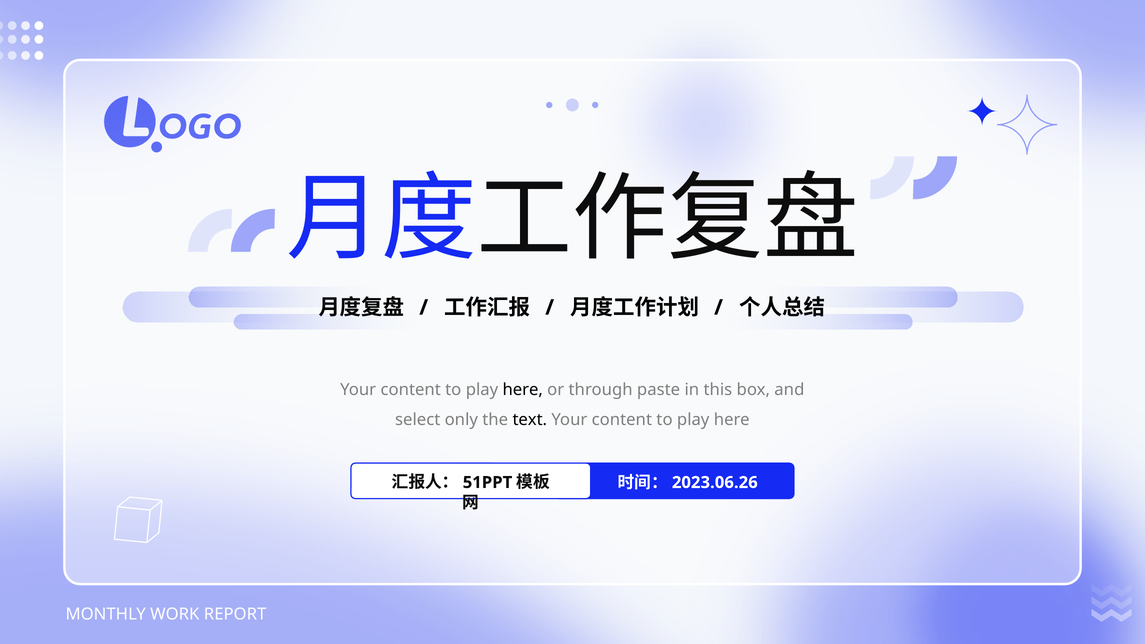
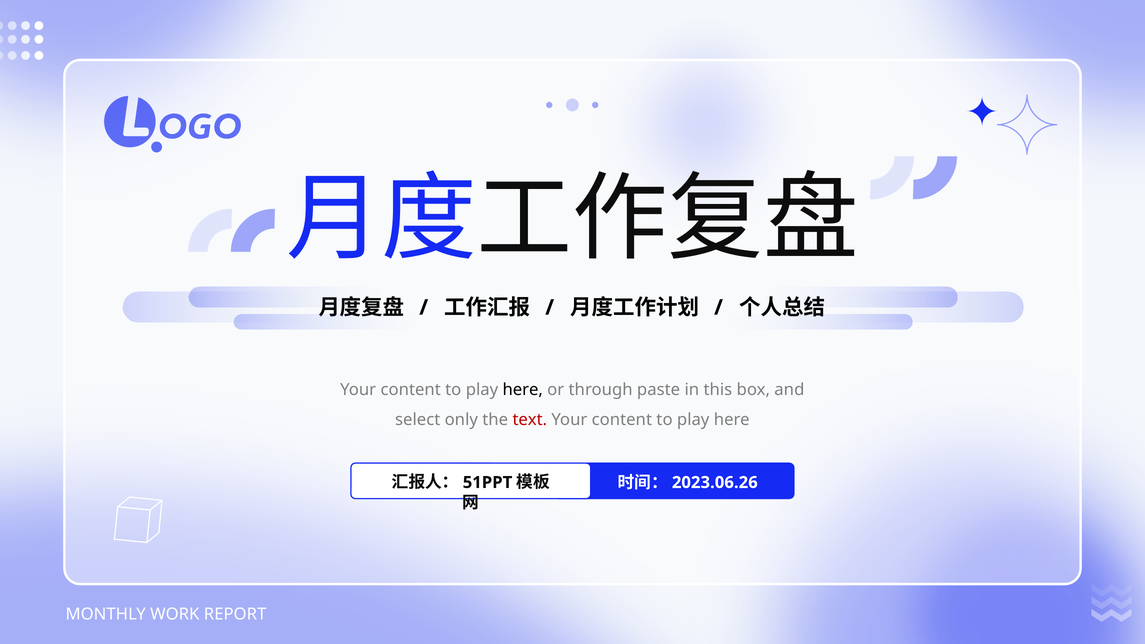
text colour: black -> red (530, 420)
